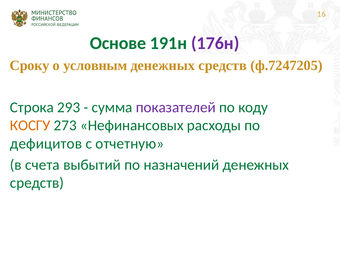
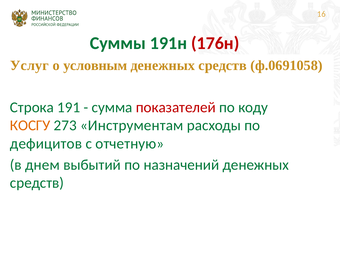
Основе: Основе -> Суммы (118, 43)
176н colour: purple -> red (215, 43)
Сроку: Сроку -> Услуг (29, 66)
ф.7247205: ф.7247205 -> ф.0691058 (286, 66)
293: 293 -> 191 (69, 107)
показателей colour: purple -> red (176, 107)
Нефинансовых: Нефинансовых -> Инструментам (132, 125)
счета: счета -> днем (42, 165)
